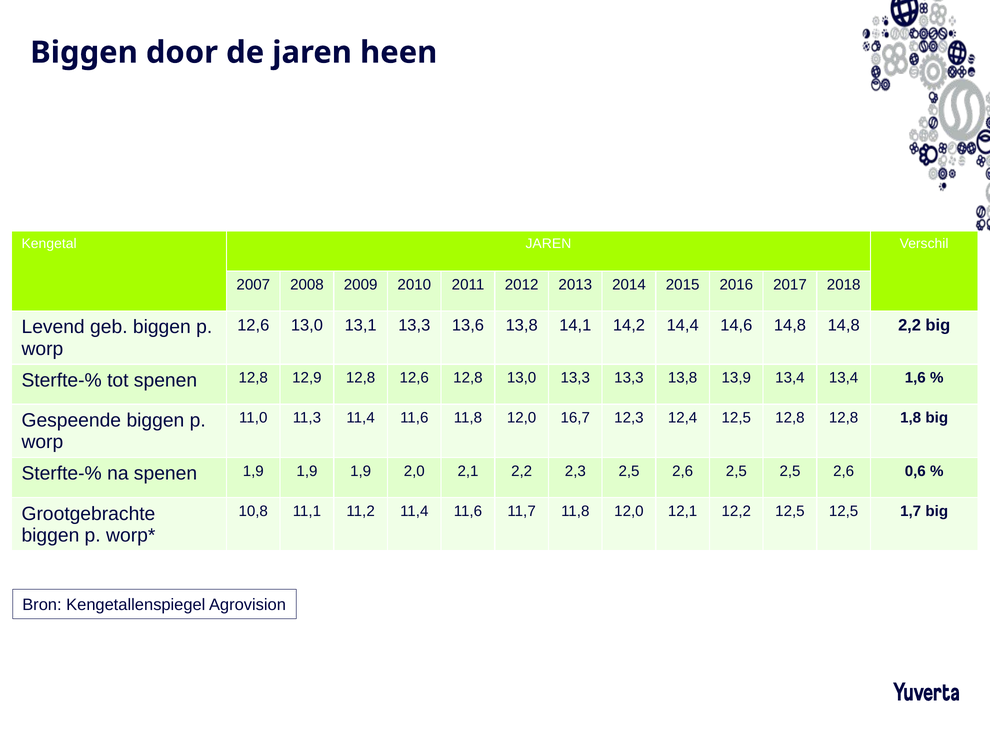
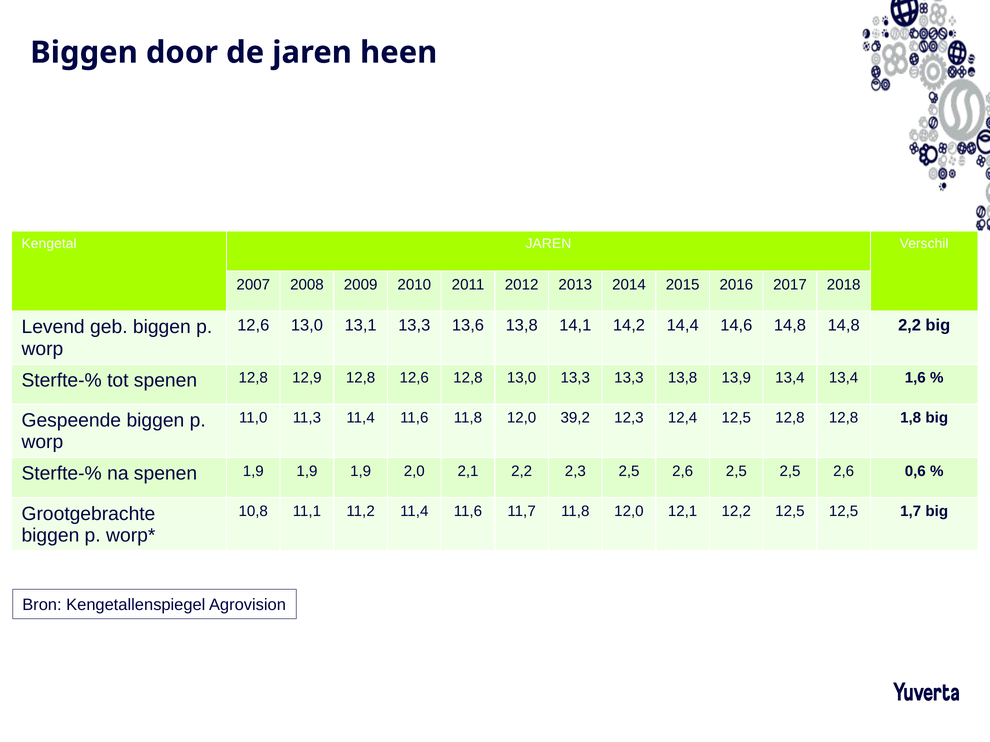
16,7: 16,7 -> 39,2 (575, 418)
